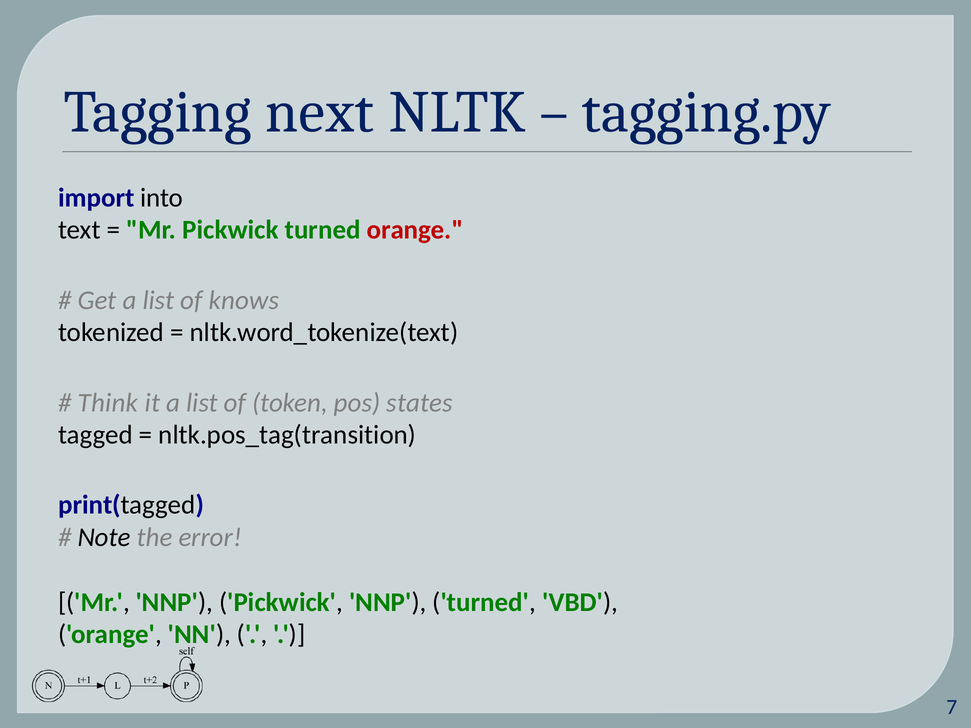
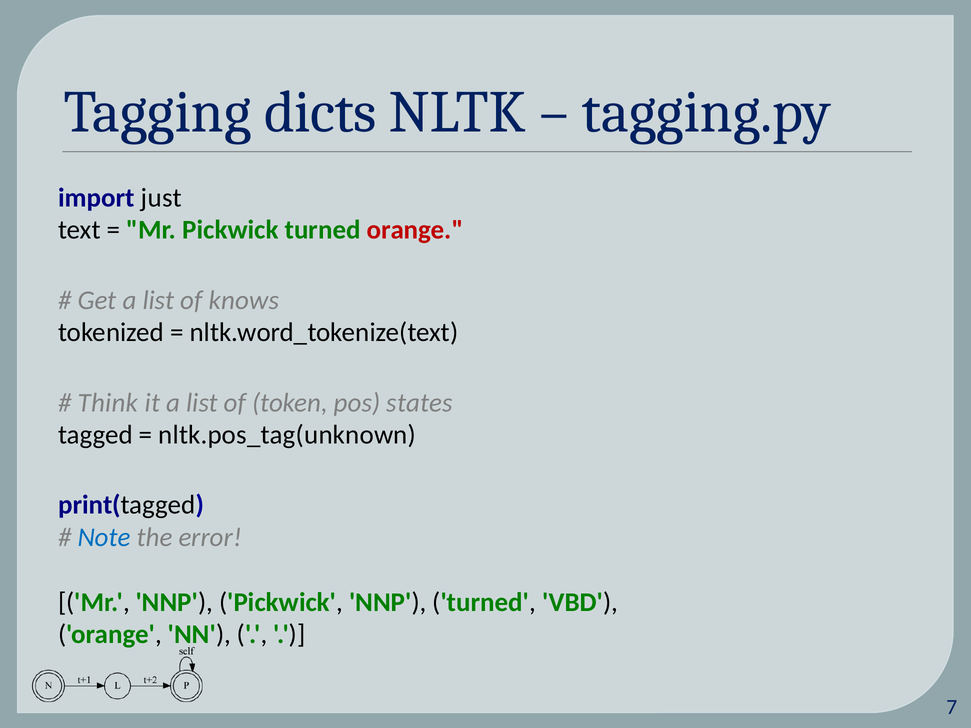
next: next -> dicts (320, 112)
into: into -> just (161, 198)
nltk.pos_tag(transition: nltk.pos_tag(transition -> nltk.pos_tag(unknown (287, 435)
Note colour: black -> blue (104, 538)
